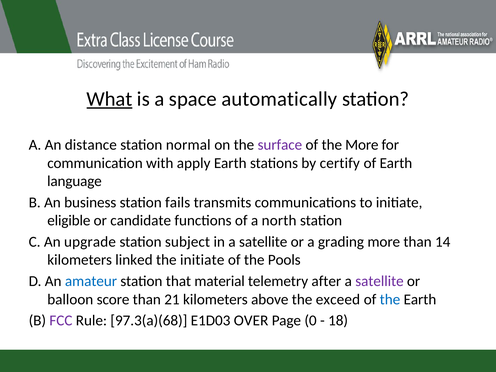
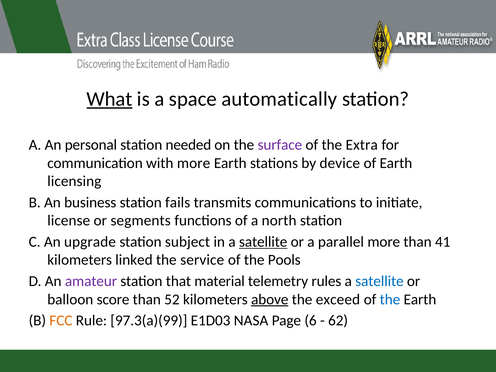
distance: distance -> personal (91, 145)
normal: normal -> needed (188, 145)
the More: More -> Extra (362, 145)
with apply: apply -> more (194, 163)
certify: certify -> device (340, 163)
language: language -> licensing (74, 181)
eligible: eligible -> license (69, 221)
candidate: candidate -> segments (141, 221)
satellite underline: none -> present (263, 242)
grading: grading -> parallel (341, 242)
14: 14 -> 41 (443, 242)
the initiate: initiate -> service (202, 260)
amateur colour: blue -> purple (91, 281)
after: after -> rules (326, 281)
satellite colour: purple -> blue (379, 281)
21: 21 -> 52 (172, 299)
above underline: none -> present (270, 299)
FCC colour: purple -> orange (61, 321)
97.3(a)(68: 97.3(a)(68 -> 97.3(a)(99 (149, 321)
OVER: OVER -> NASA (251, 321)
0: 0 -> 6 (311, 321)
18: 18 -> 62 (338, 321)
